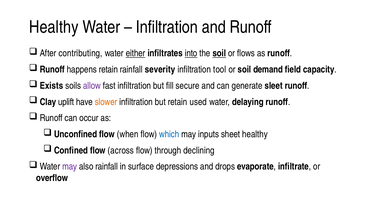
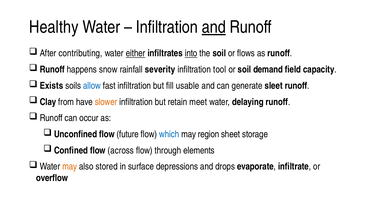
and underline: none -> present (214, 27)
soil underline: present -> none (219, 53)
happens retain: retain -> snow (108, 70)
allow colour: purple -> blue (92, 86)
secure: secure -> usable (188, 86)
uplift: uplift -> from (66, 102)
used: used -> meet (198, 102)
when: when -> future (128, 134)
inputs: inputs -> region (209, 134)
sheet healthy: healthy -> storage (255, 134)
declining: declining -> elements (199, 151)
may colour: purple -> orange (70, 167)
also rainfall: rainfall -> stored (107, 167)
